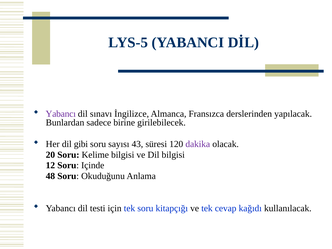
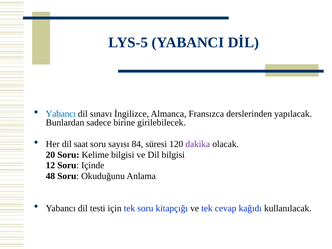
Yabancı colour: purple -> blue (61, 114)
gibi: gibi -> saat (81, 144)
43: 43 -> 84 (137, 144)
